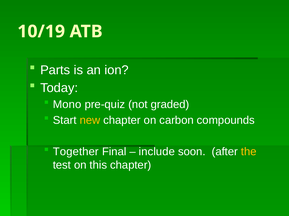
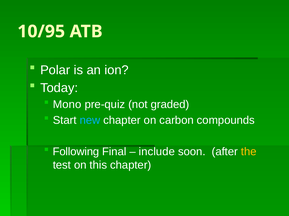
10/19: 10/19 -> 10/95 (41, 32)
Parts: Parts -> Polar (55, 70)
new colour: yellow -> light blue (90, 121)
Together: Together -> Following (76, 152)
